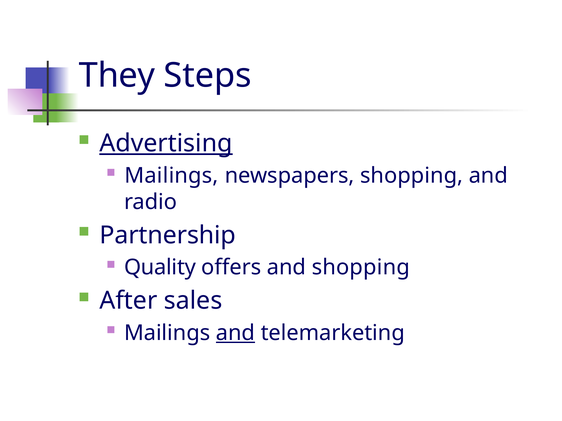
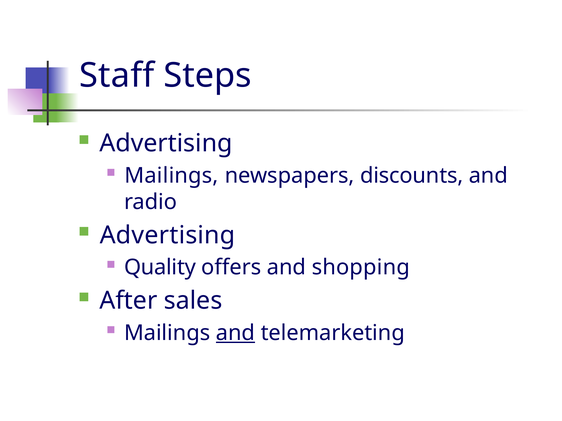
They: They -> Staff (117, 75)
Advertising underline: present -> none (166, 144)
newspapers shopping: shopping -> discounts (412, 176)
Partnership: Partnership -> Advertising (168, 235)
